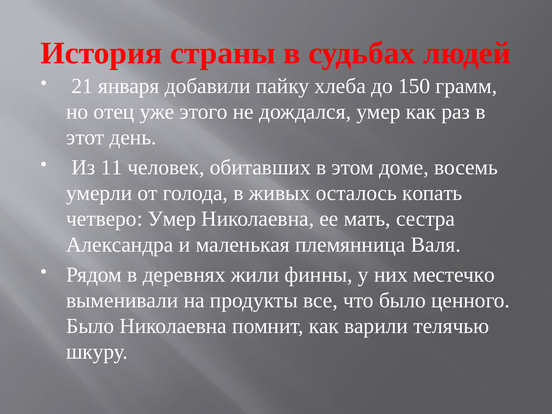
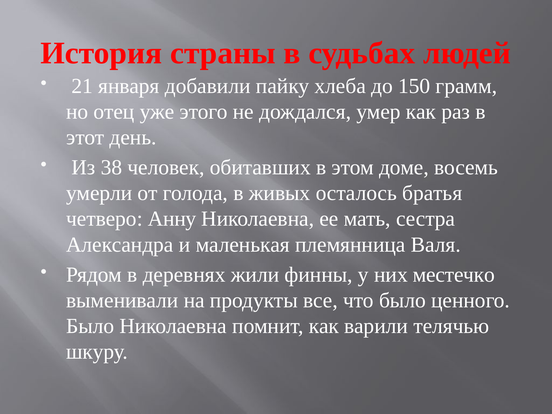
11: 11 -> 38 (112, 167)
копать: копать -> братья (432, 193)
четверо Умер: Умер -> Анну (172, 219)
